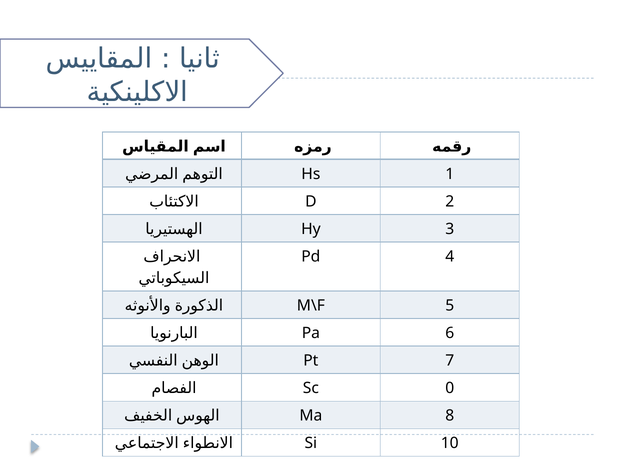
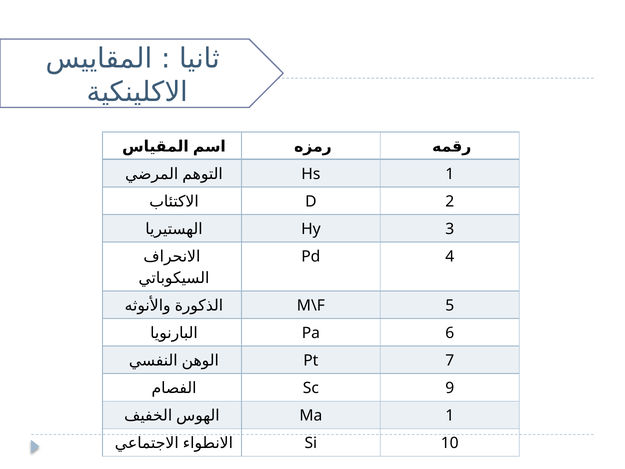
0: 0 -> 9 (450, 388)
Ma 8: 8 -> 1 (450, 416)
